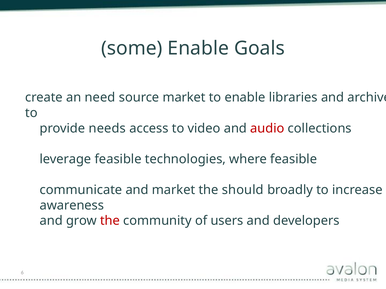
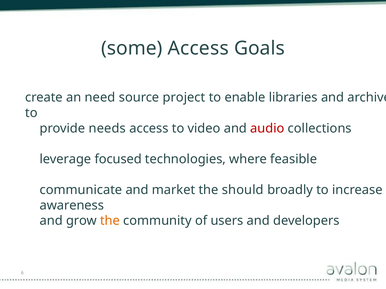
some Enable: Enable -> Access (198, 48)
source market: market -> project (184, 98)
leverage feasible: feasible -> focused (118, 159)
the colour: red -> orange (110, 221)
